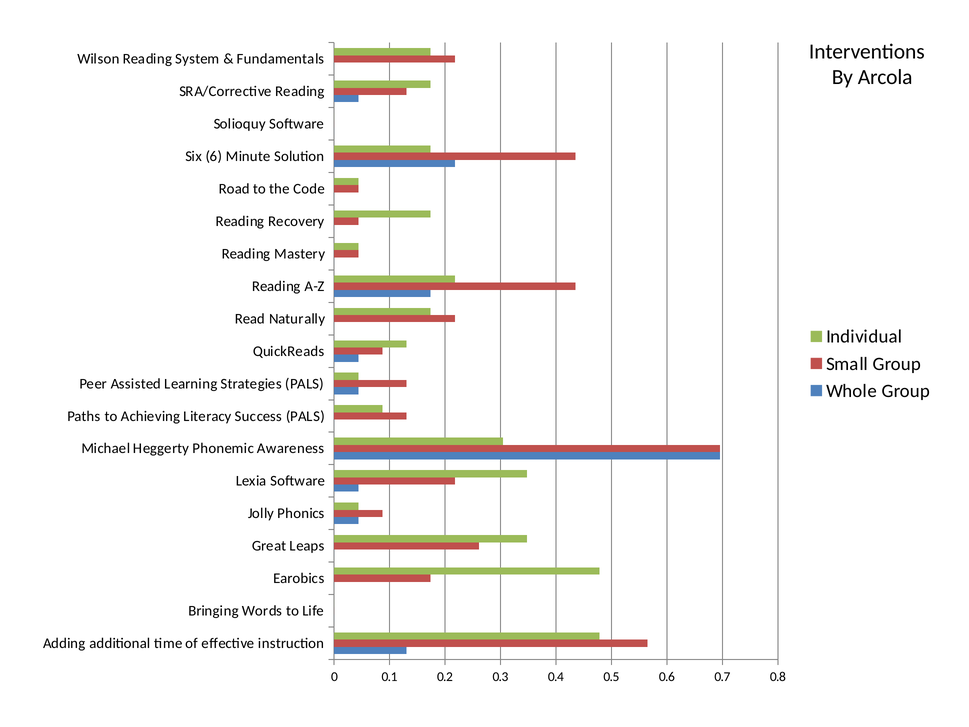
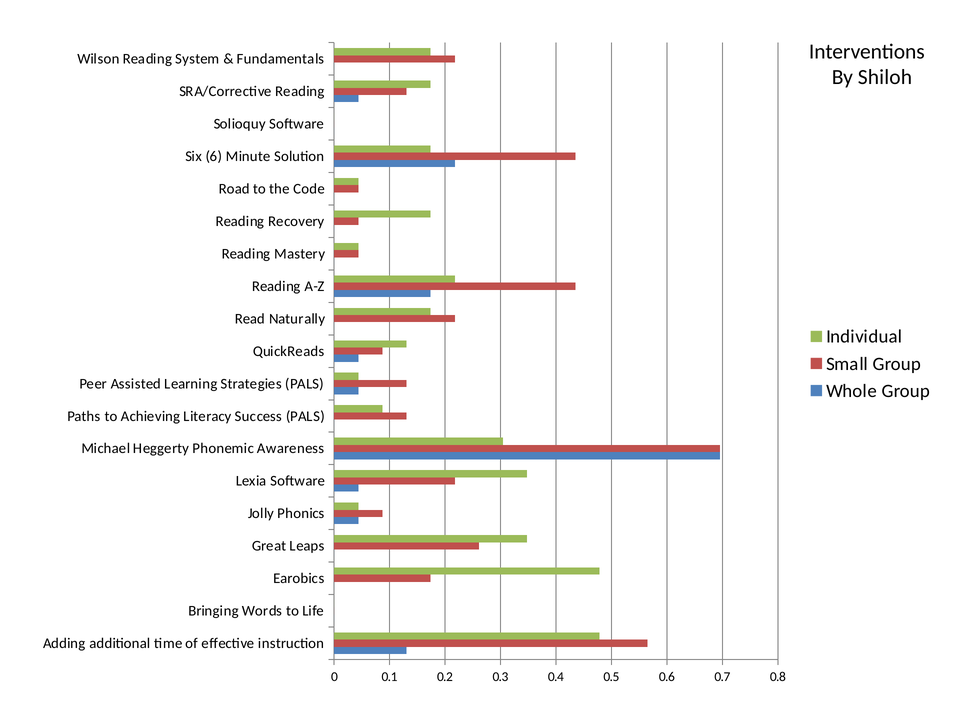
Arcola: Arcola -> Shiloh (885, 77)
